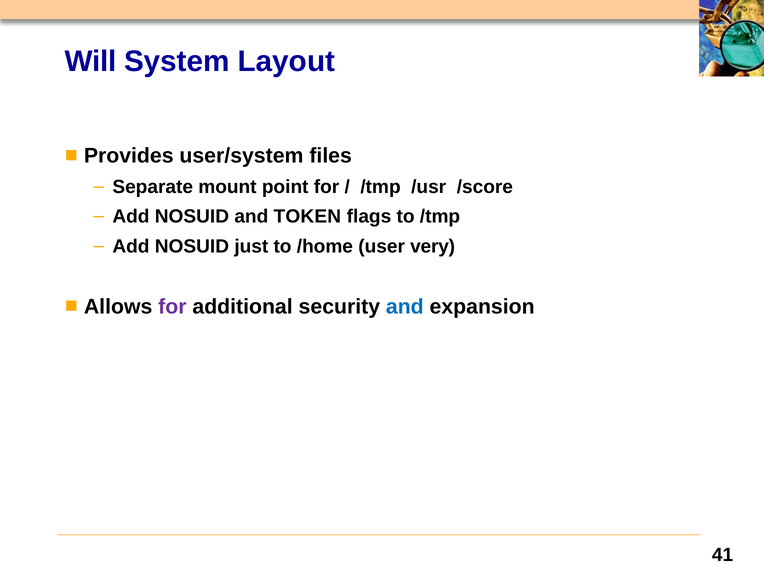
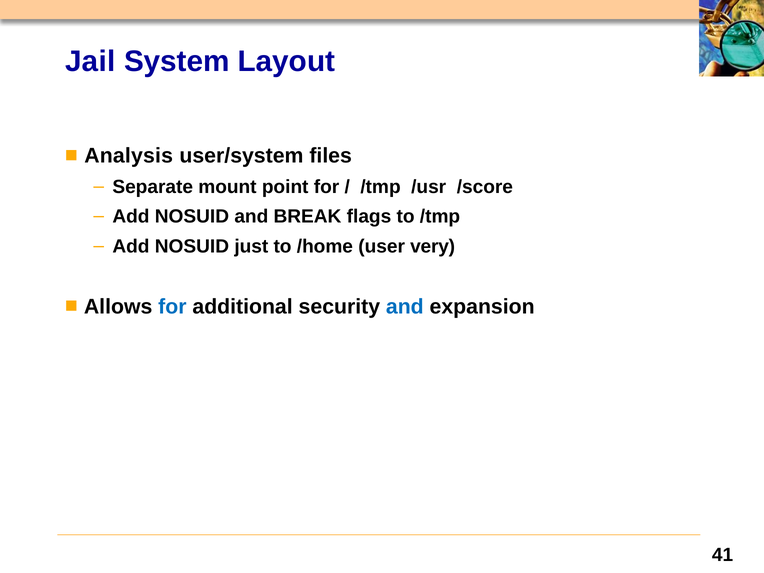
Will: Will -> Jail (90, 61)
Provides: Provides -> Analysis (129, 156)
TOKEN: TOKEN -> BREAK (307, 217)
for colour: purple -> blue (172, 307)
